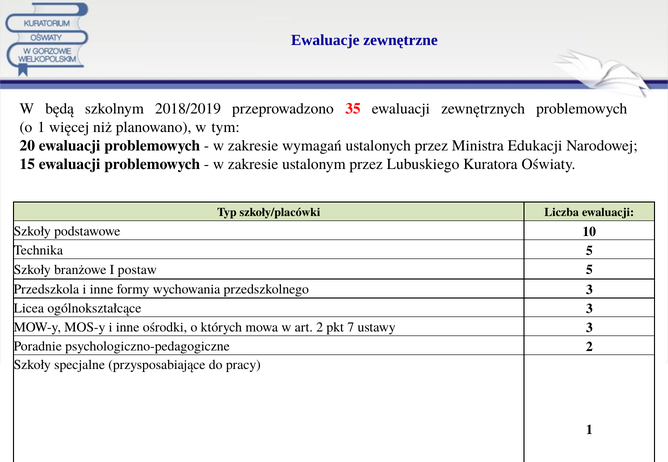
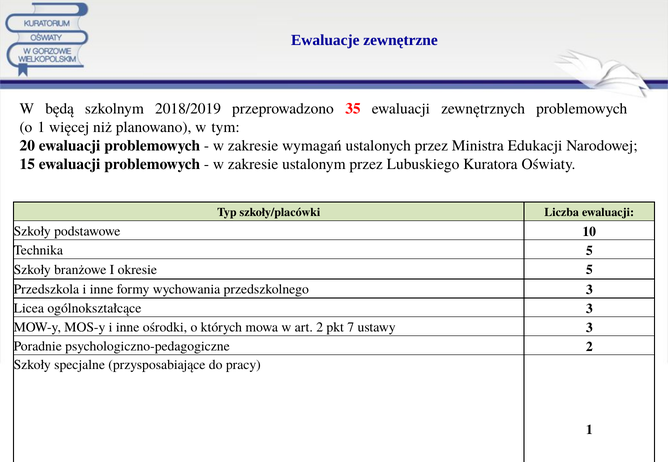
postaw: postaw -> okresie (137, 270)
